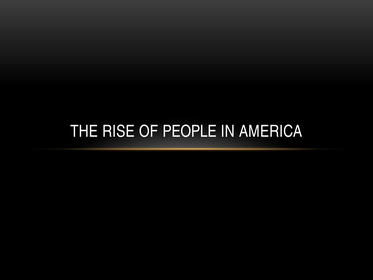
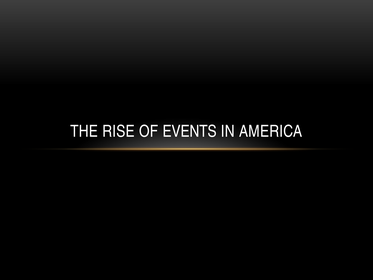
PEOPLE: PEOPLE -> EVENTS (190, 131)
